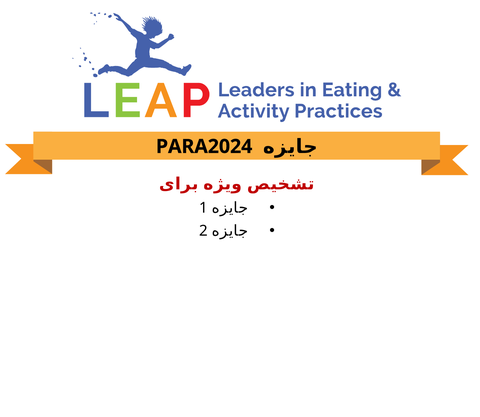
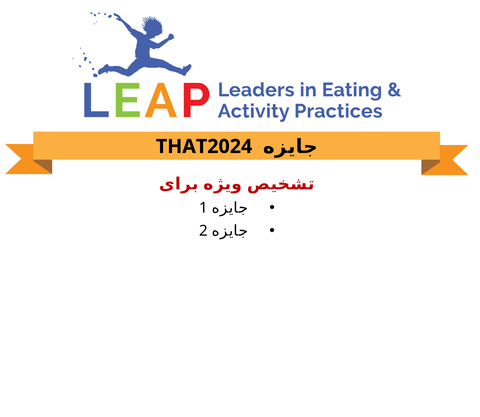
PARA2024: PARA2024 -> THAT2024 (204, 147)
